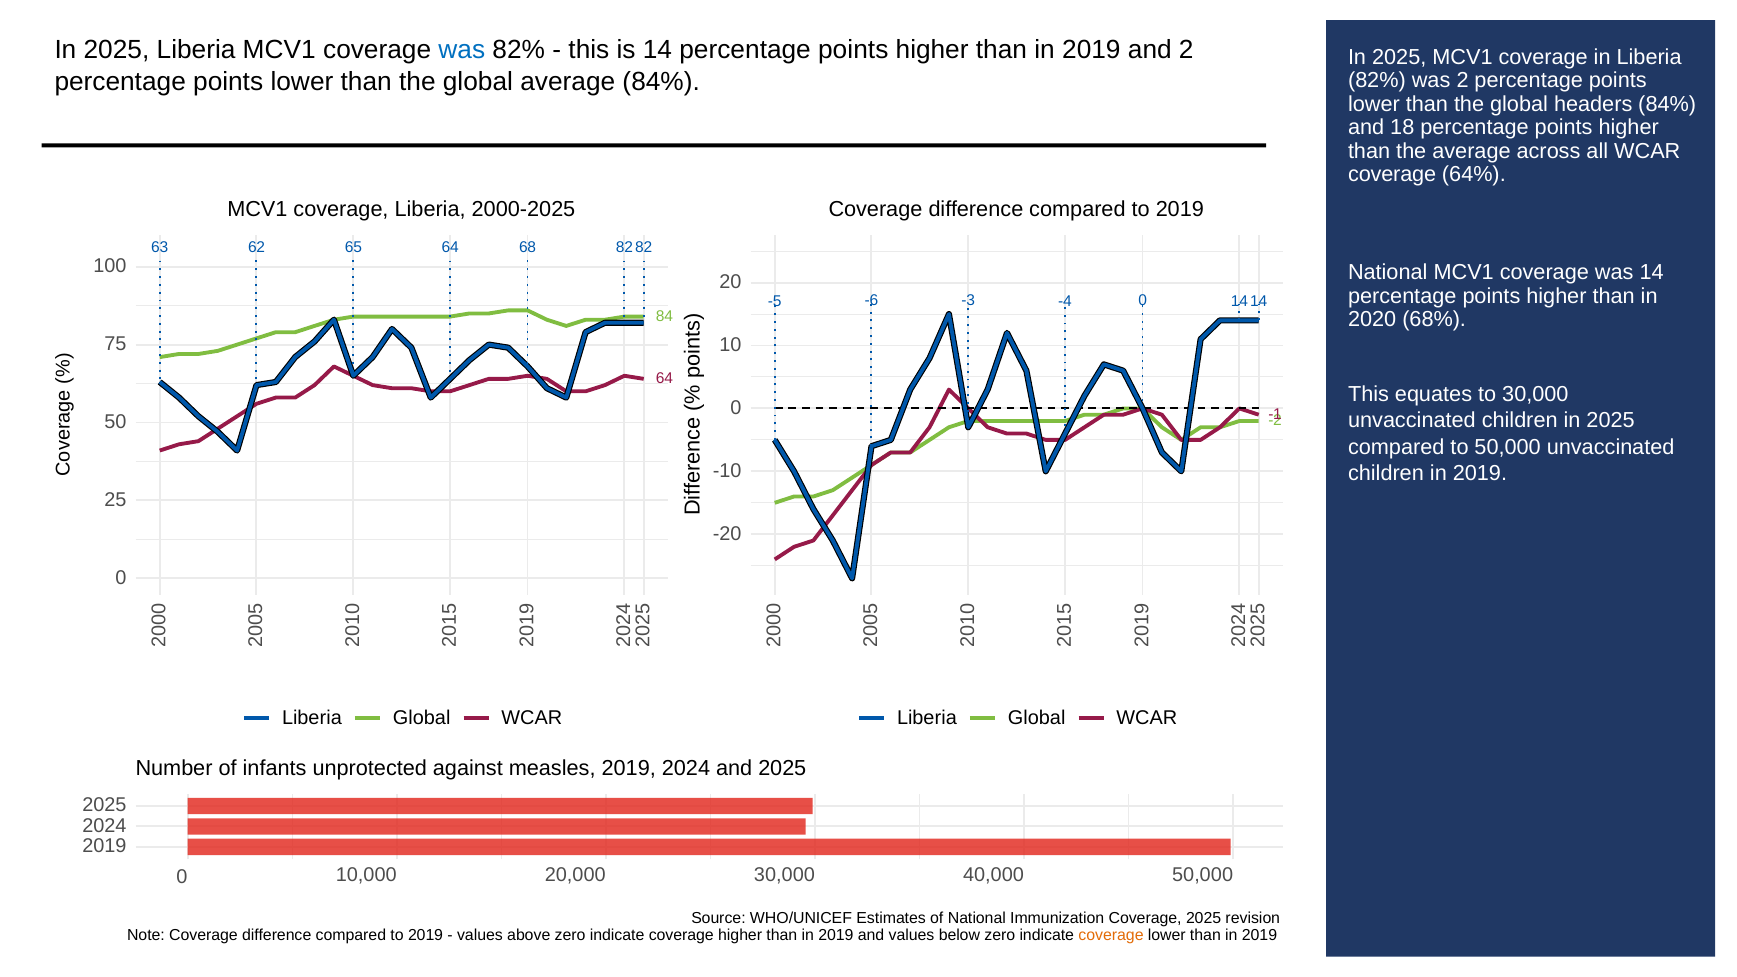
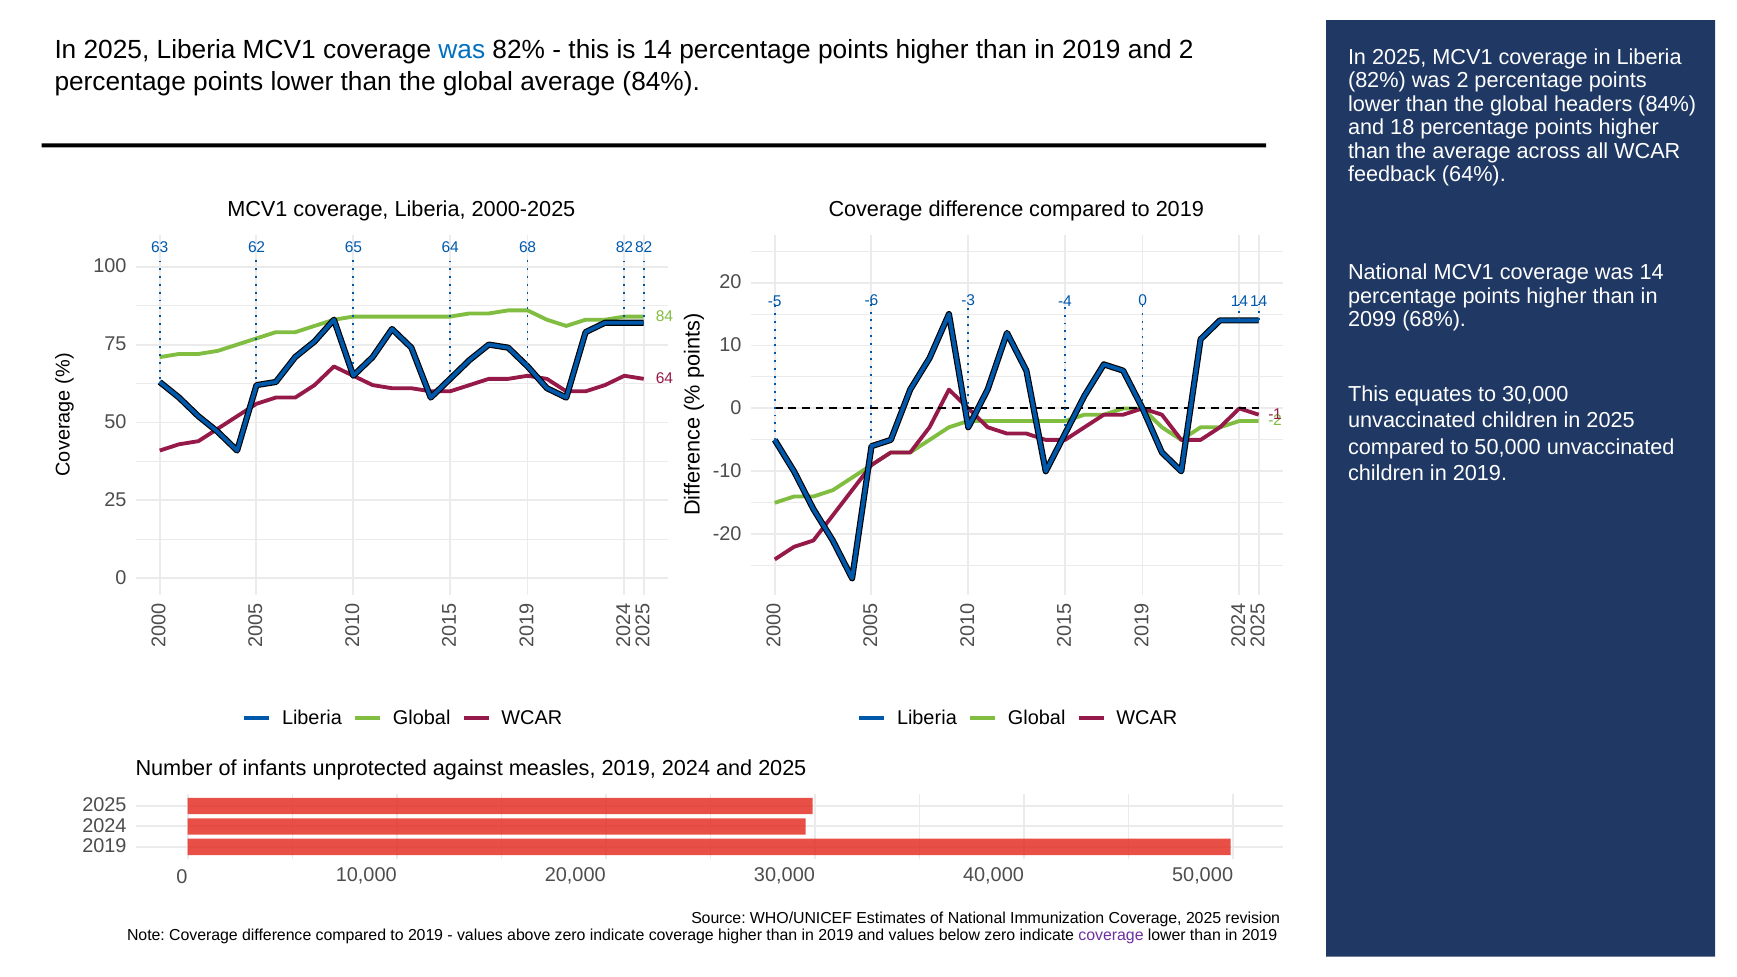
coverage: coverage -> feedback (1392, 174)
2020: 2020 -> 2099 (1372, 319)
coverage colour: orange -> purple (1111, 935)
